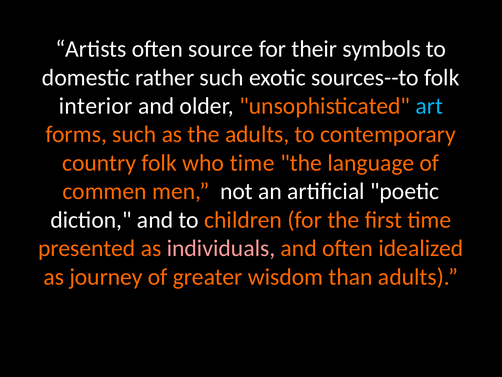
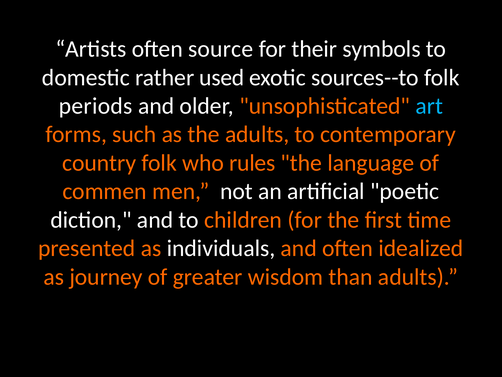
rather such: such -> used (222, 77)
interior: interior -> periods (96, 106)
who time: time -> rules (252, 163)
individuals colour: pink -> white (221, 248)
